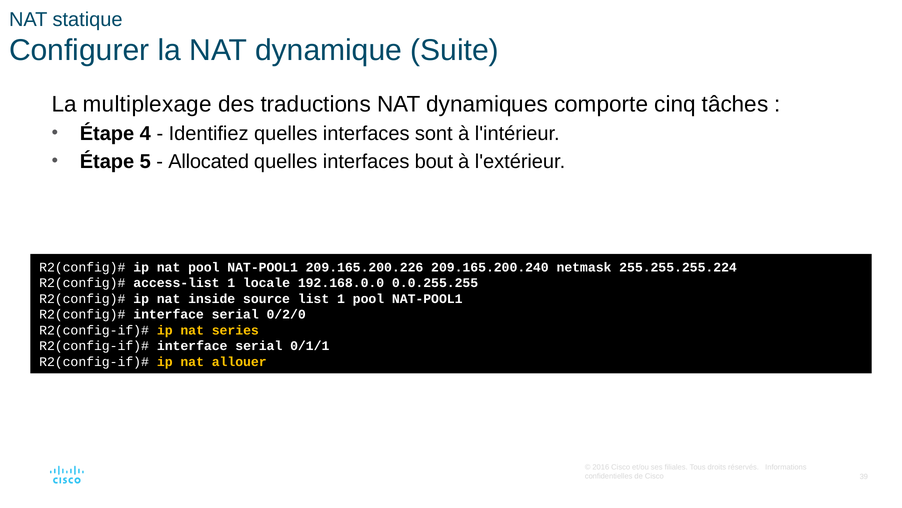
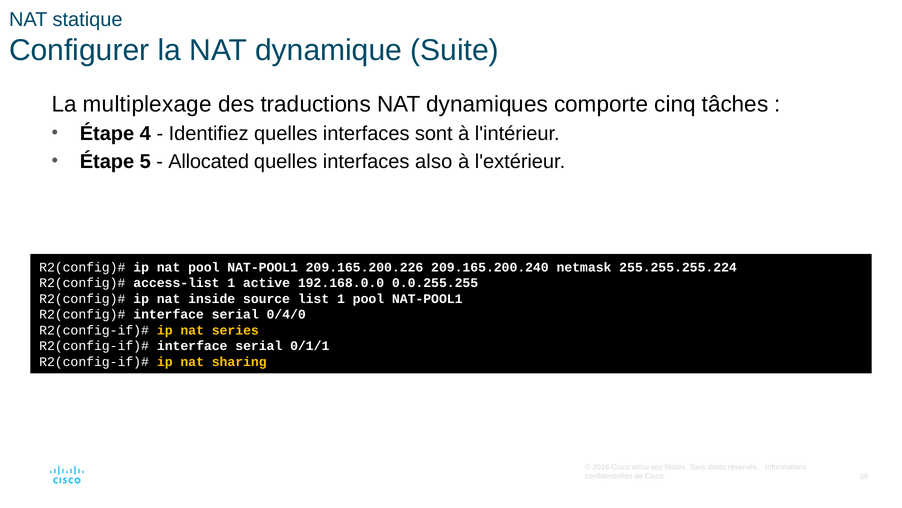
bout: bout -> also (434, 161)
locale: locale -> active (266, 283)
0/2/0: 0/2/0 -> 0/4/0 (286, 314)
allouer: allouer -> sharing (239, 362)
